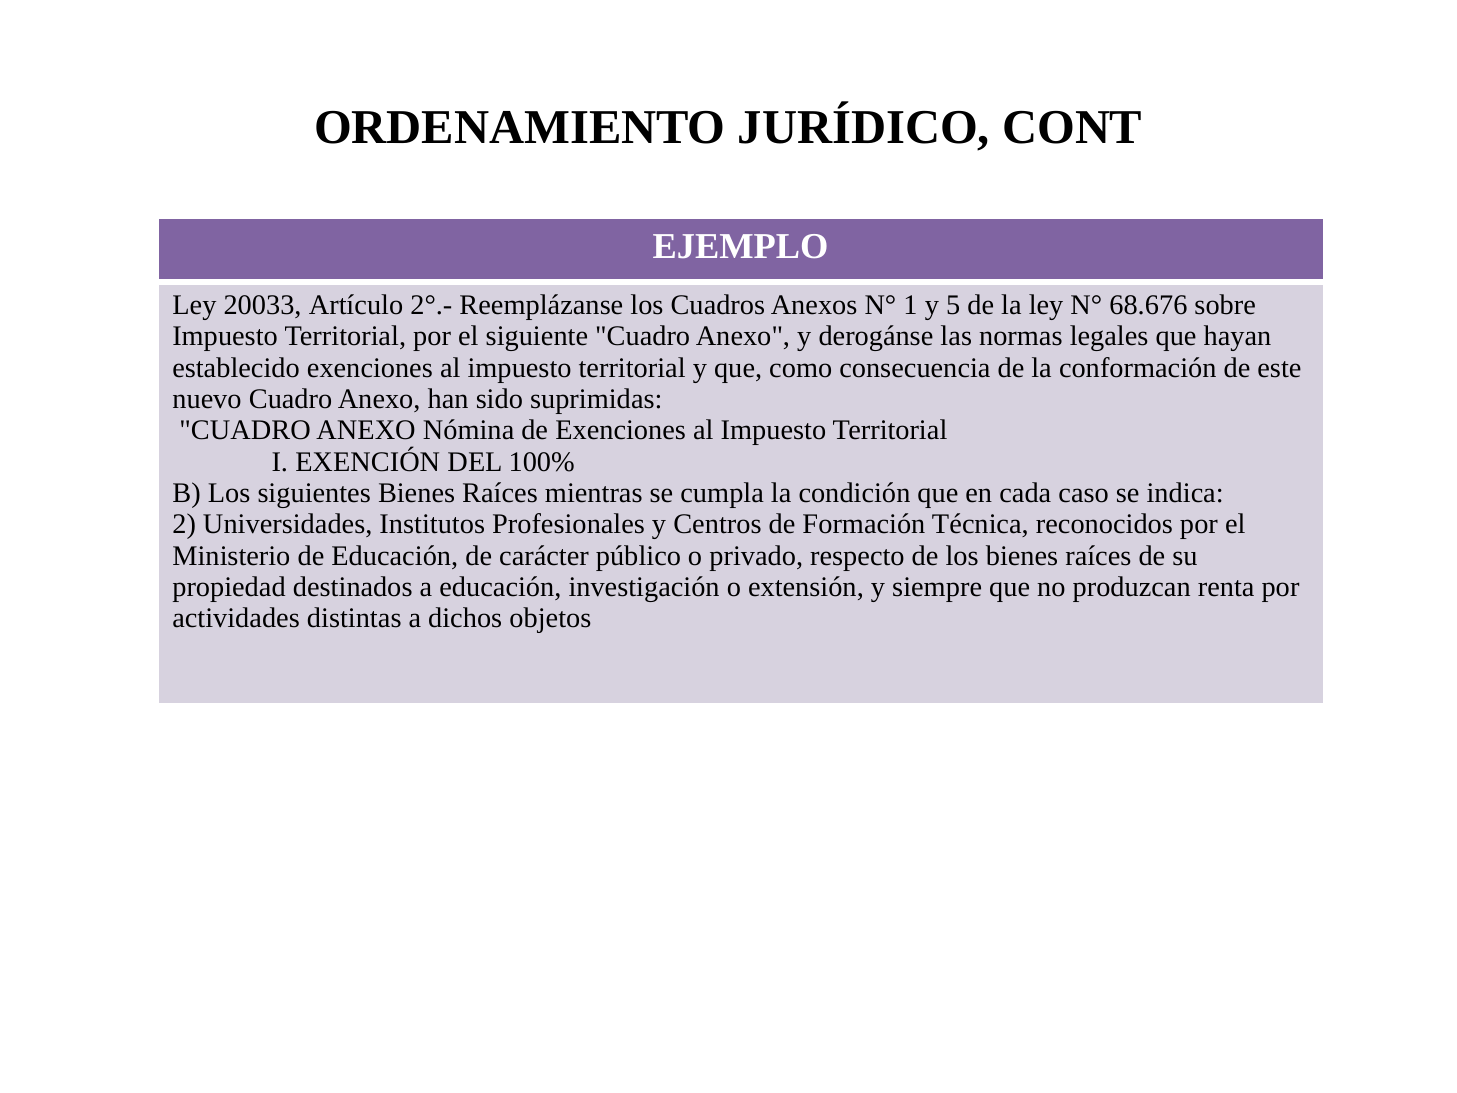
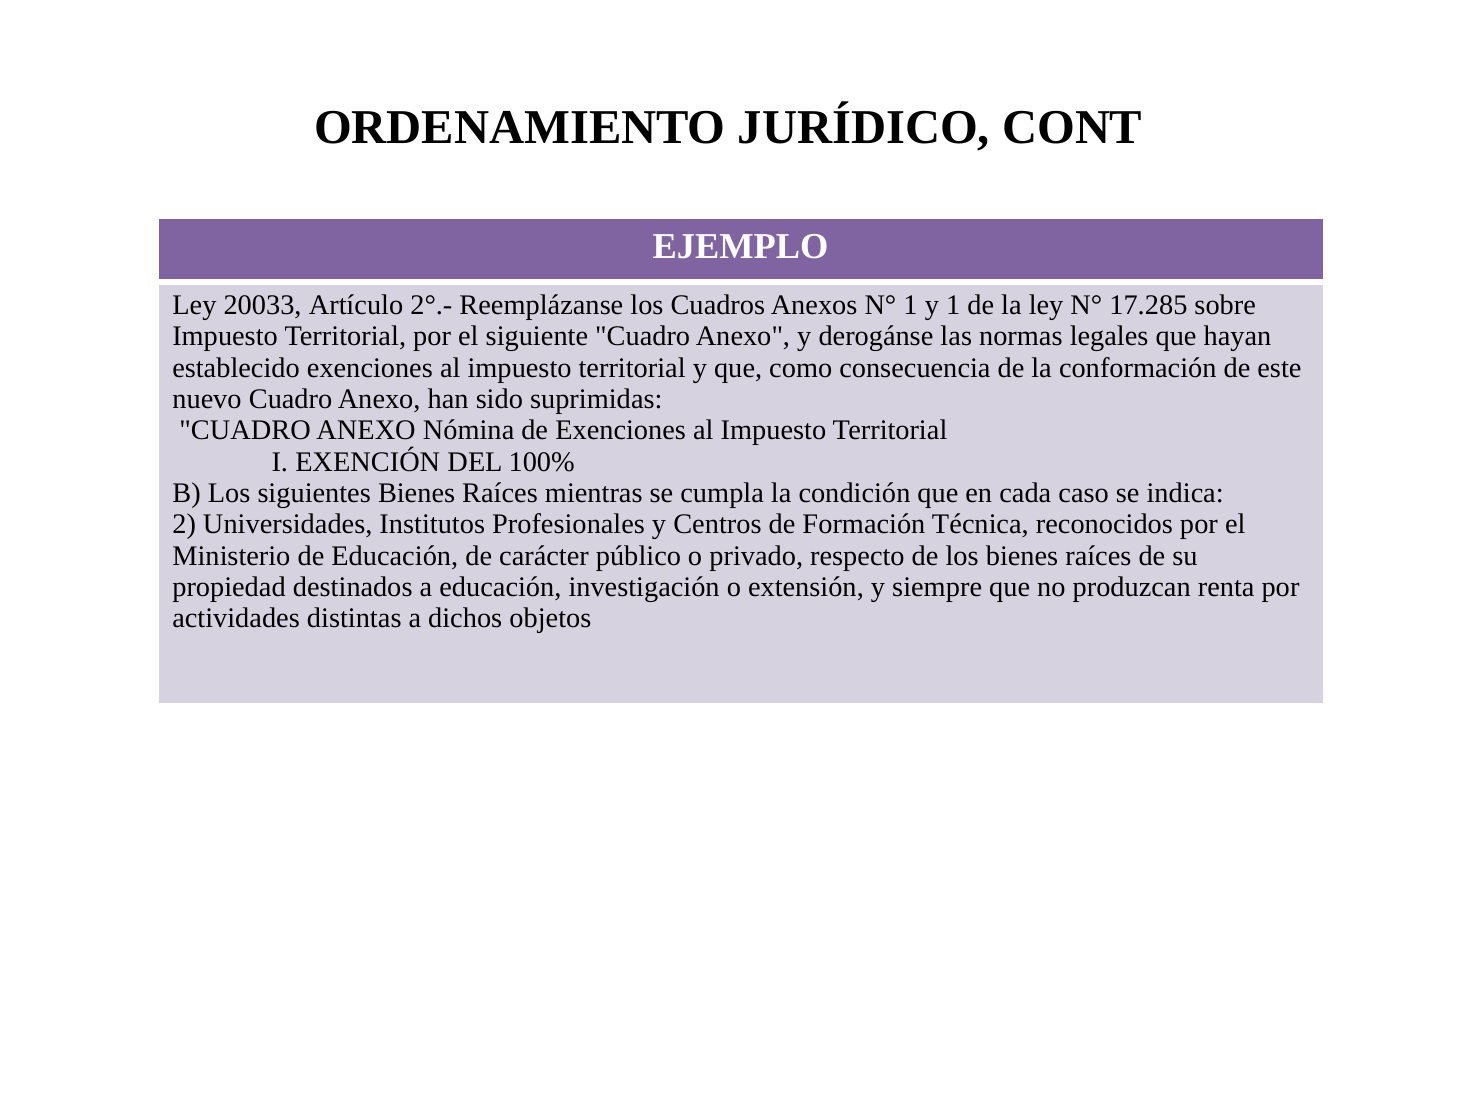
y 5: 5 -> 1 (953, 305)
68.676: 68.676 -> 17.285 (1148, 305)
